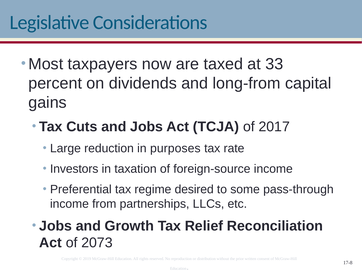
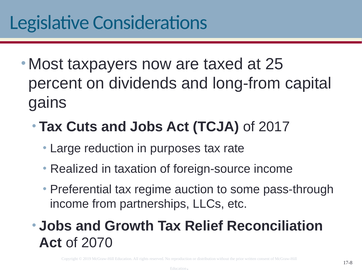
33: 33 -> 25 (274, 64)
Investors: Investors -> Realized (74, 169)
desired: desired -> auction (194, 189)
2073: 2073 -> 2070 (97, 242)
